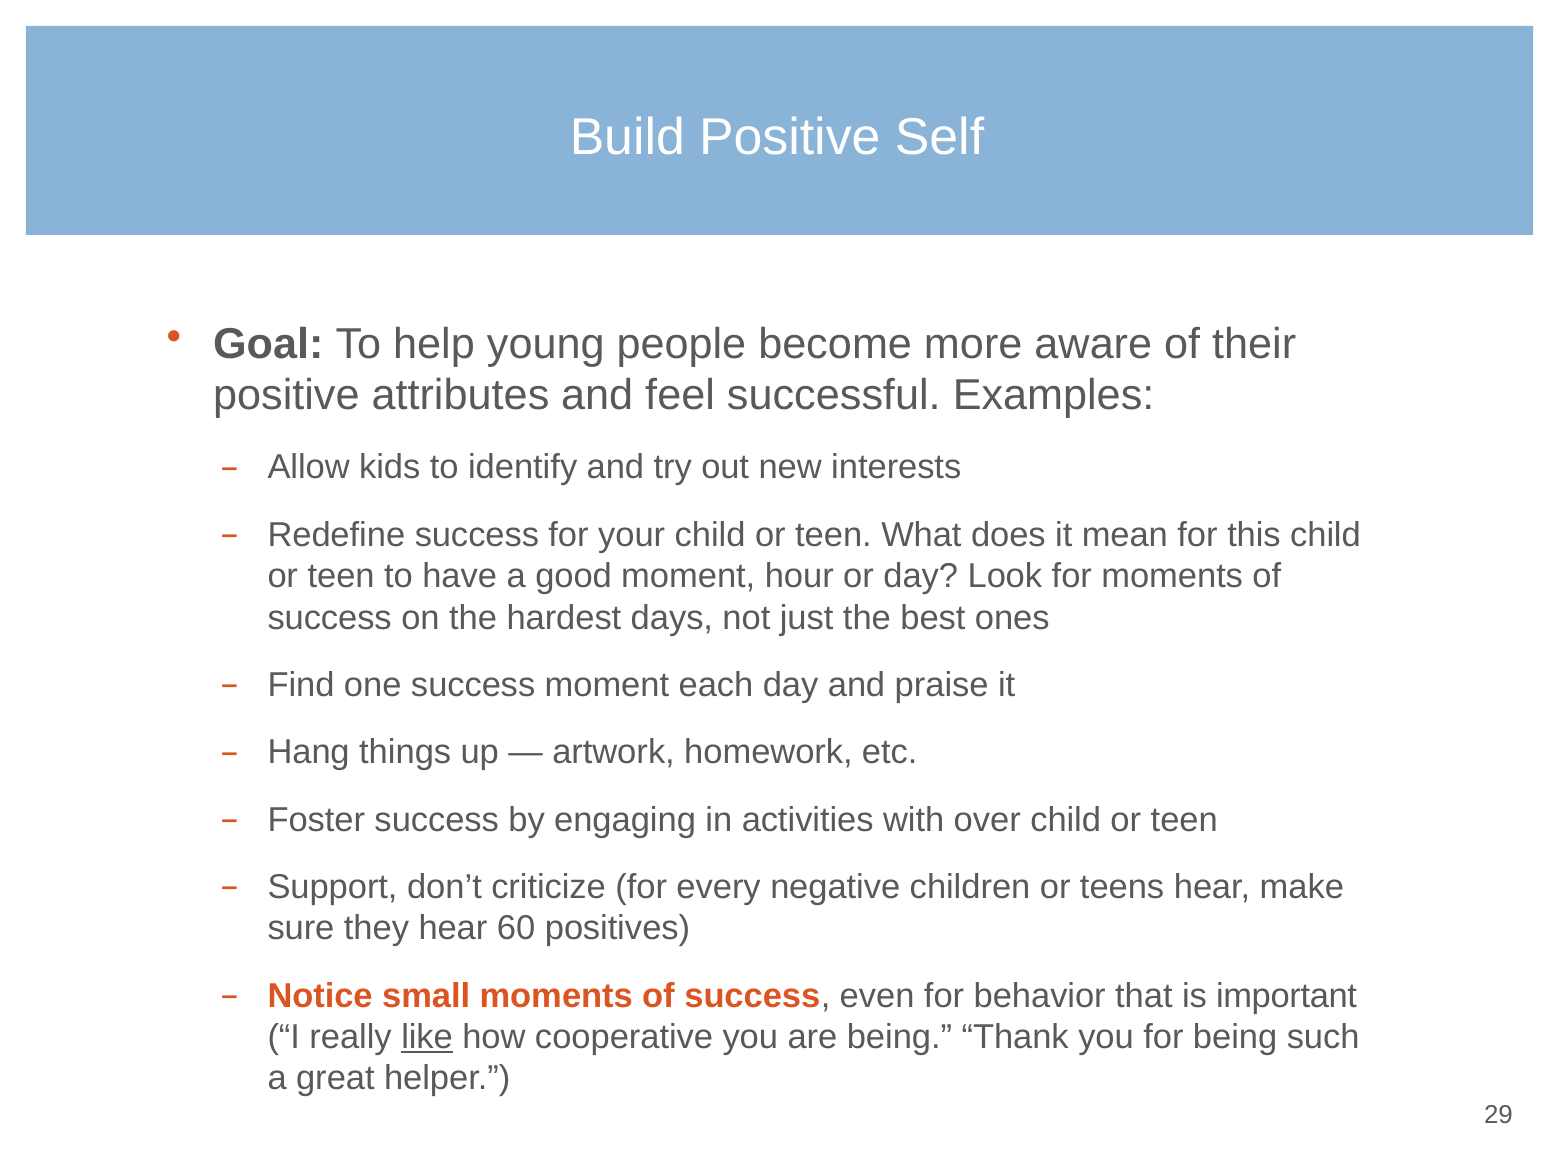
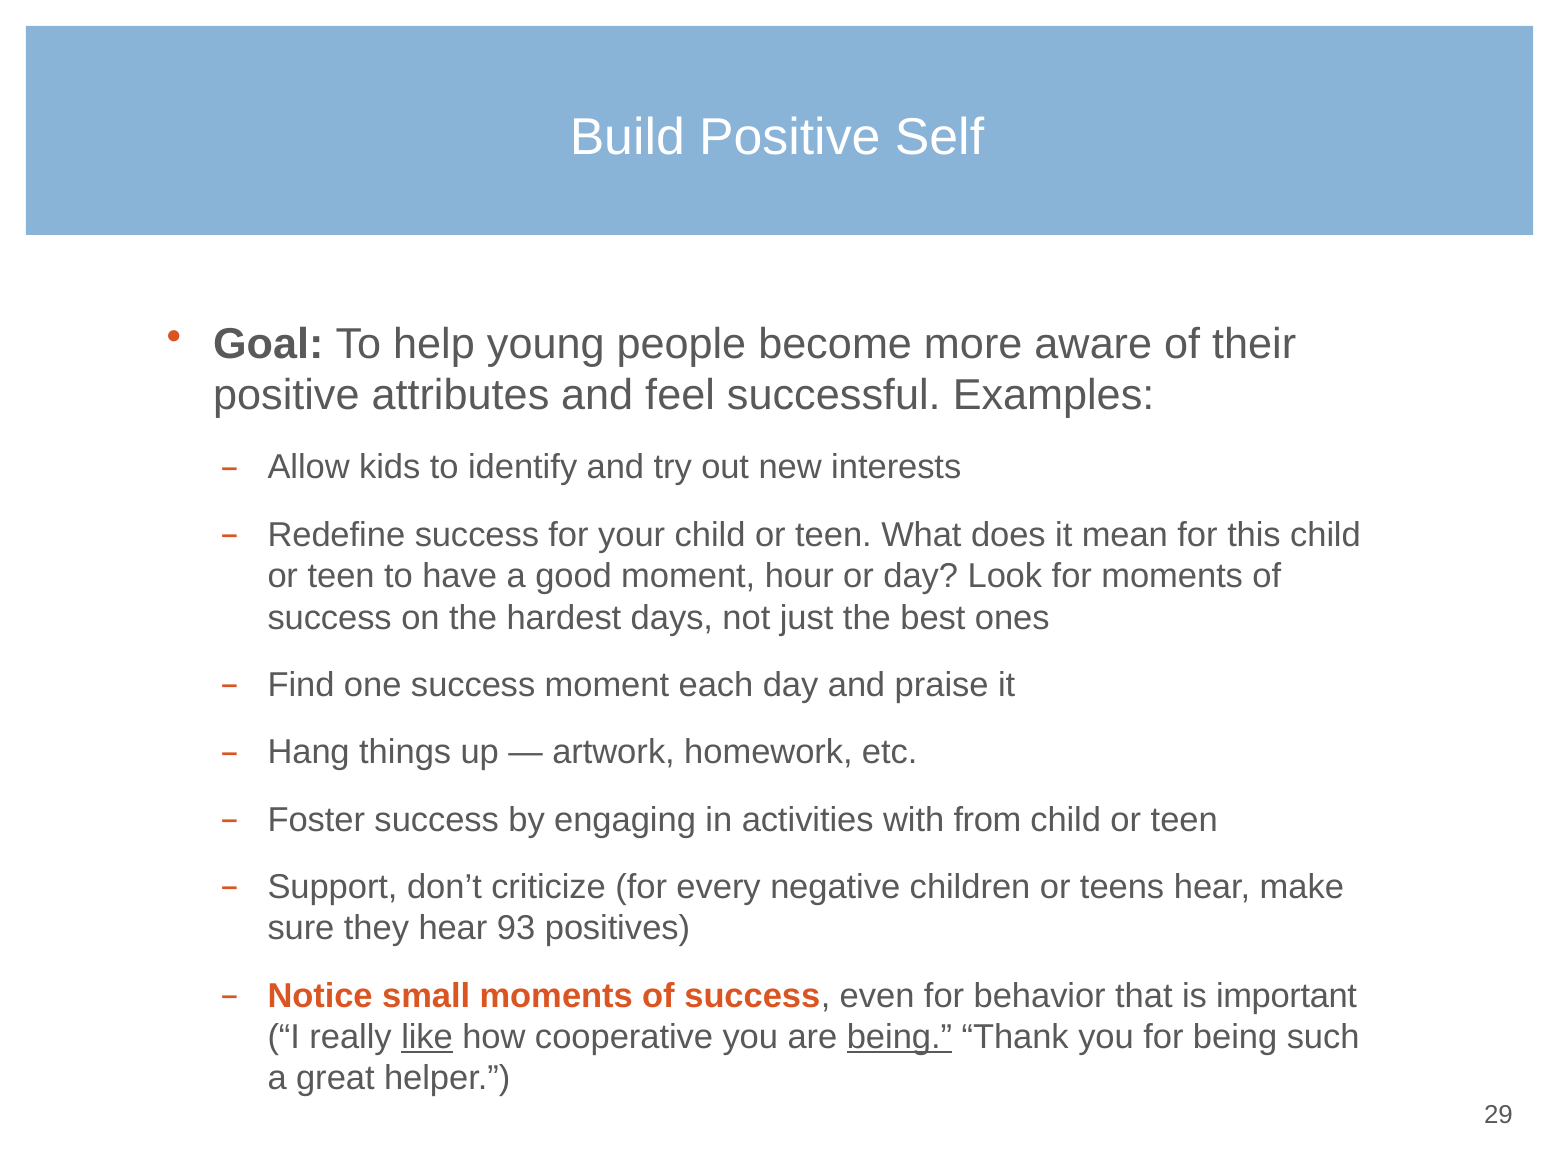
over: over -> from (987, 820)
60: 60 -> 93 (516, 929)
being underline: none -> present (899, 1038)
